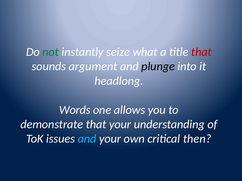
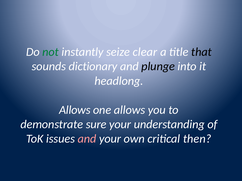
what: what -> clear (145, 52)
that colour: red -> black (201, 52)
argument: argument -> dictionary (93, 67)
Words: Words -> Allows (75, 110)
demonstrate that: that -> sure (96, 125)
and colour: light blue -> pink (87, 139)
